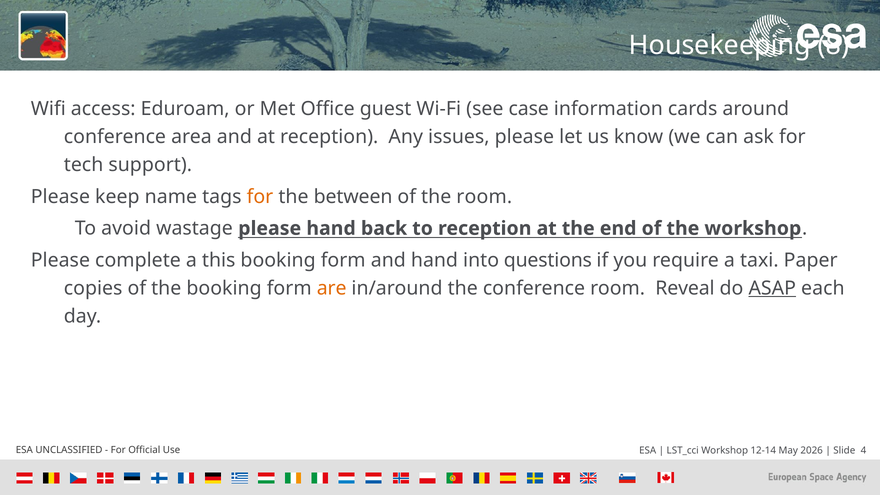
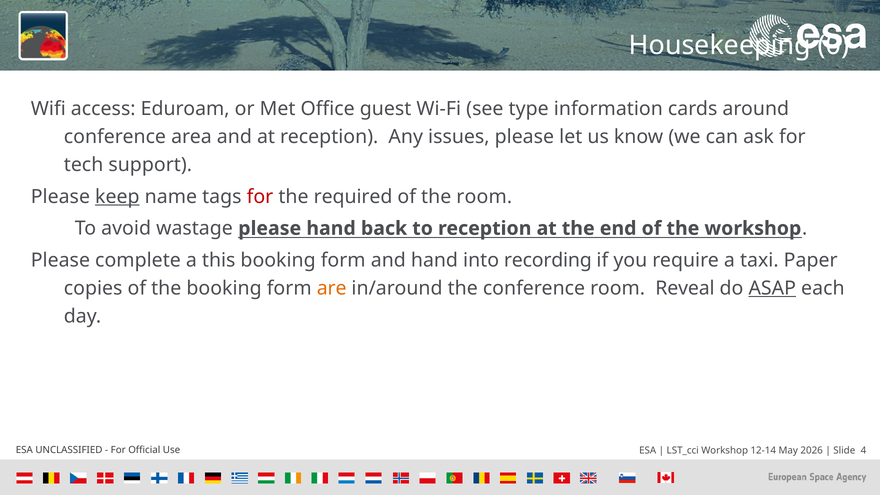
8: 8 -> 0 (833, 46)
case: case -> type (529, 109)
keep underline: none -> present (117, 197)
for colour: orange -> red (260, 197)
between: between -> required (353, 197)
questions: questions -> recording (548, 260)
